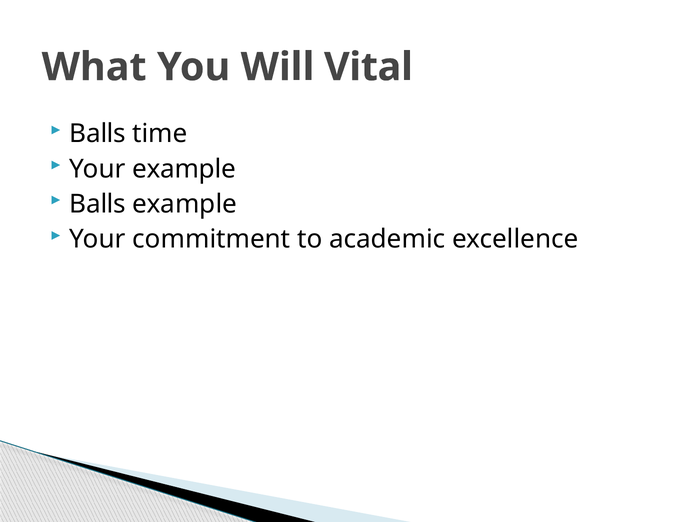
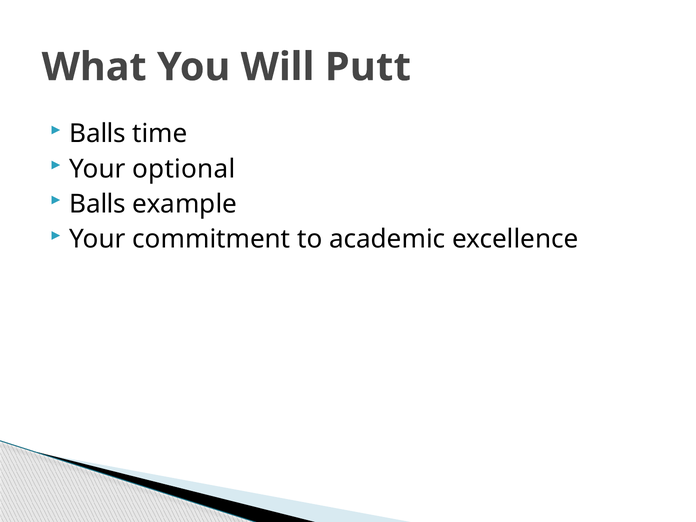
Vital: Vital -> Putt (368, 67)
Your example: example -> optional (184, 169)
